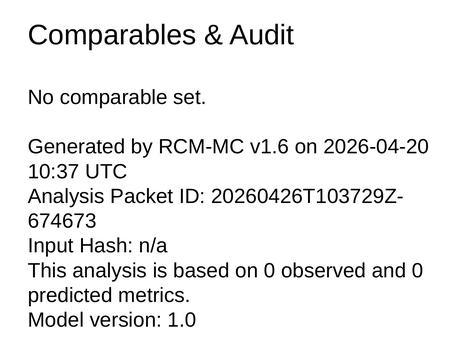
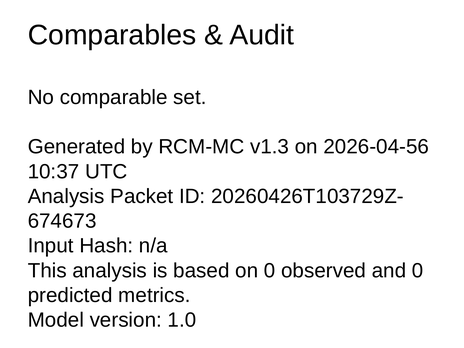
v1.6: v1.6 -> v1.3 (270, 147)
2026-04-20: 2026-04-20 -> 2026-04-56 (376, 147)
